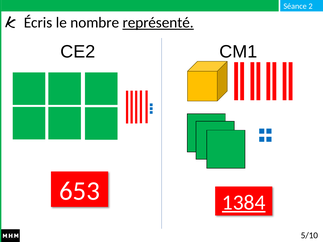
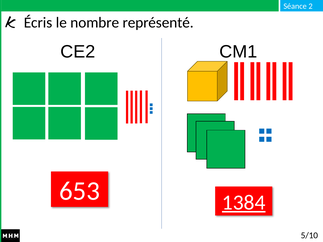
représenté underline: present -> none (158, 23)
